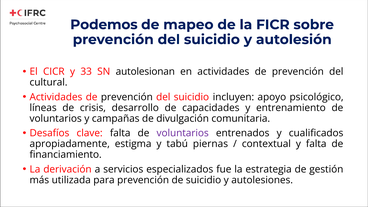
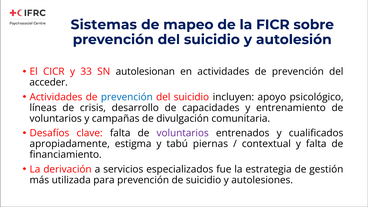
Podemos: Podemos -> Sistemas (104, 25)
cultural: cultural -> acceder (49, 82)
prevención colour: black -> blue (127, 97)
